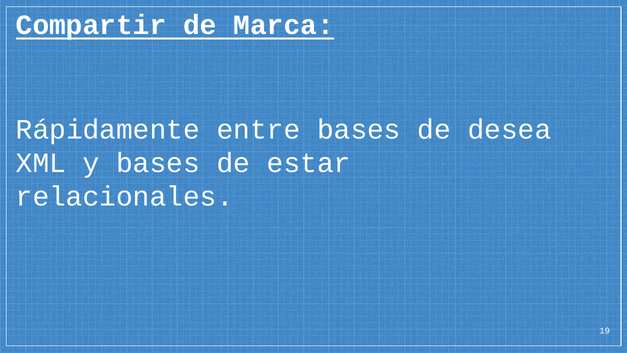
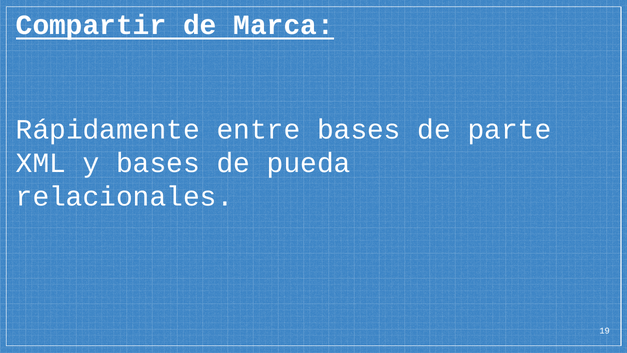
desea: desea -> parte (510, 129)
estar: estar -> pueda (309, 163)
